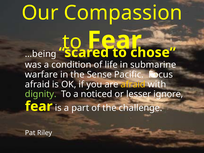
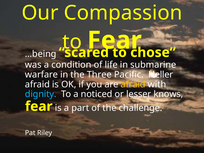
Sense: Sense -> Three (99, 75)
Focus: Focus -> Heller (161, 75)
dignity colour: light green -> light blue (41, 94)
ignore: ignore -> knows (168, 94)
